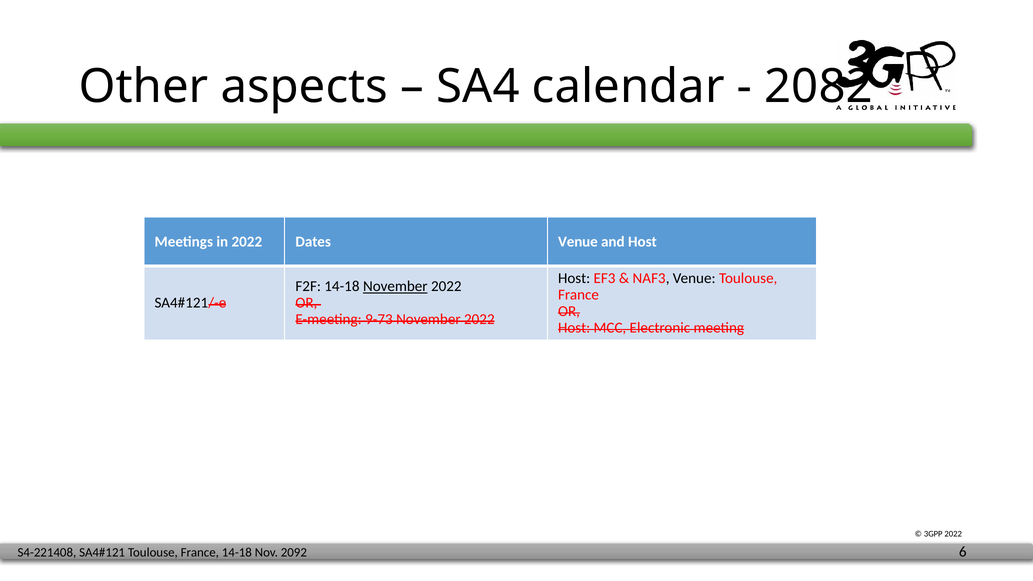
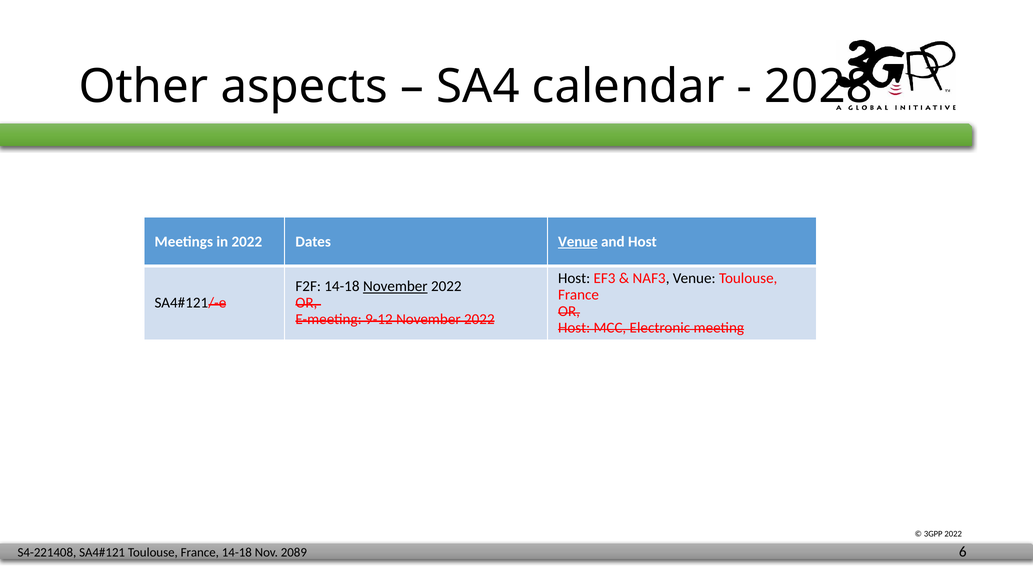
2082: 2082 -> 2028 (819, 87)
Venue underline: none -> present (578, 242)
9-73: 9-73 -> 9-12 (379, 320)
2092: 2092 -> 2089 (294, 552)
